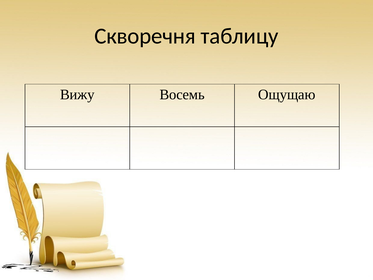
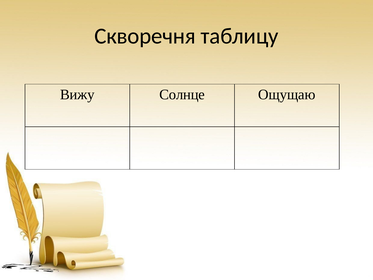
Восемь: Восемь -> Солнце (182, 95)
